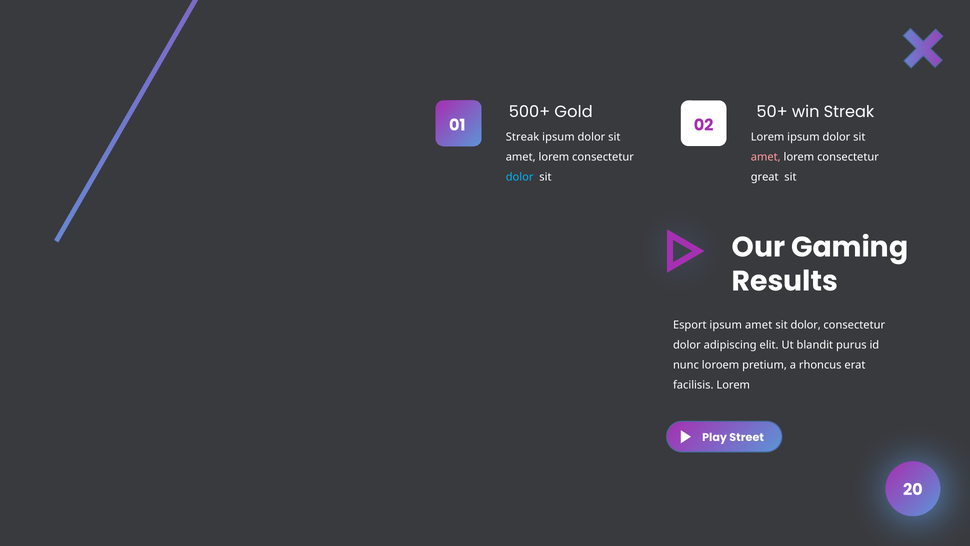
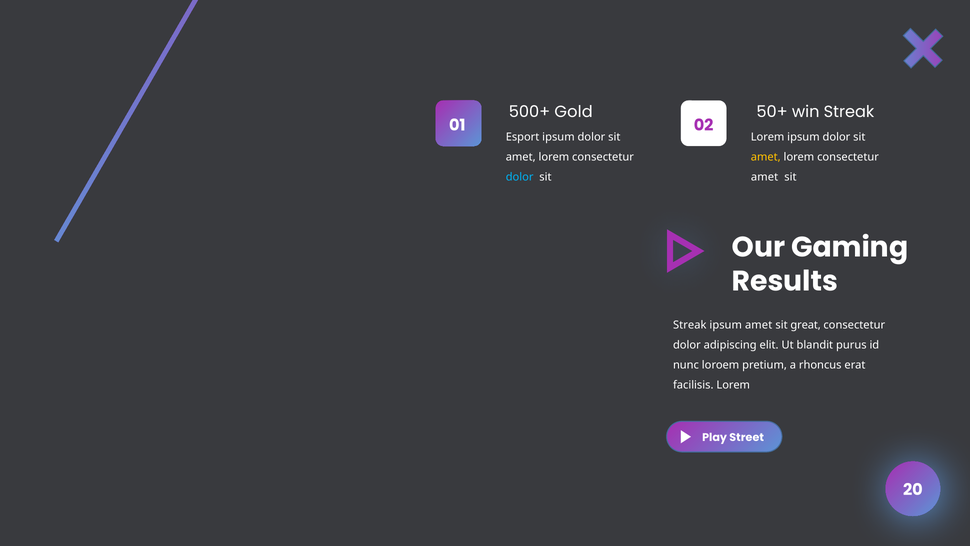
01 Streak: Streak -> Esport (523, 137)
amet colour: pink -> yellow (766, 157)
great: great -> amet (765, 177)
Esport: Esport -> Streak (690, 325)
sit dolor: dolor -> great (806, 325)
